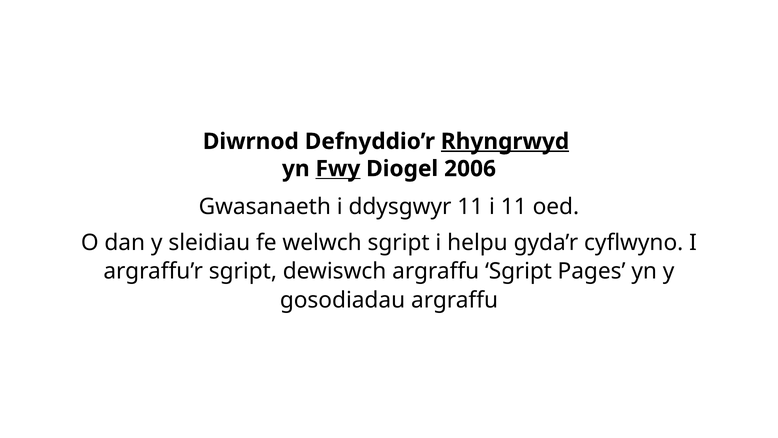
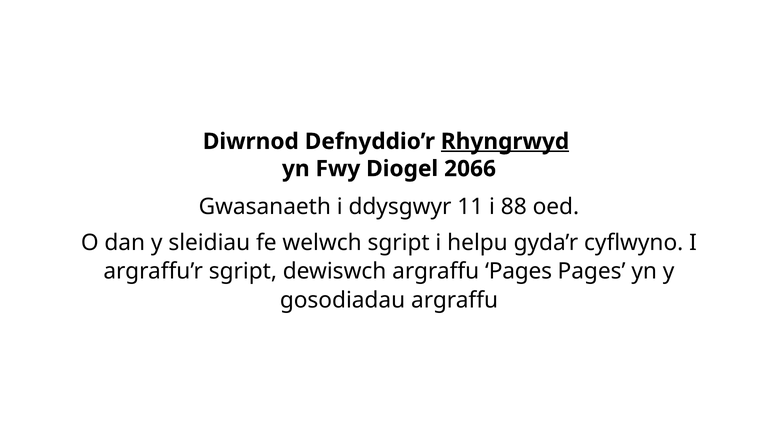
Fwy underline: present -> none (338, 169)
2006: 2006 -> 2066 (470, 169)
i 11: 11 -> 88 (514, 207)
argraffu Sgript: Sgript -> Pages (519, 271)
